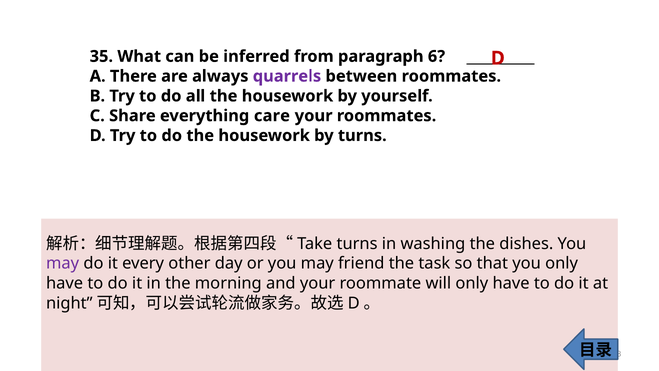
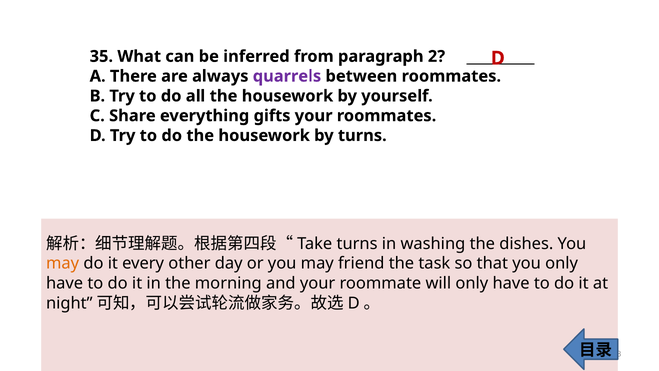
6: 6 -> 2 (436, 56)
care: care -> gifts (272, 116)
may colour: purple -> orange (63, 263)
